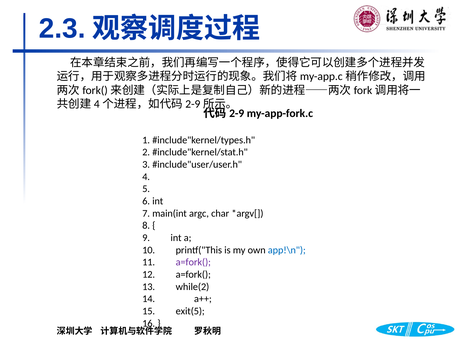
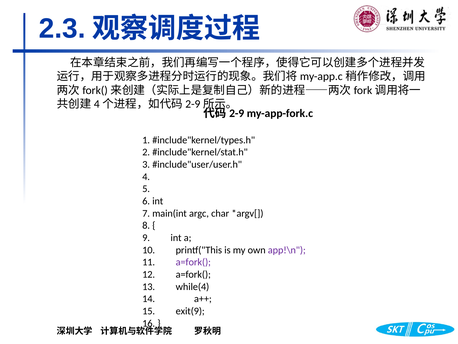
app!\n colour: blue -> purple (287, 250)
while(2: while(2 -> while(4 (192, 286)
exit(5: exit(5 -> exit(9 (190, 311)
